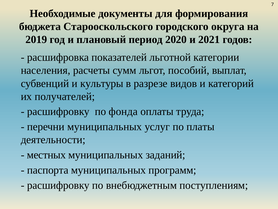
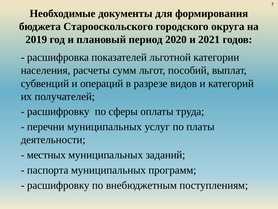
культуры: культуры -> операций (102, 83)
фонда: фонда -> сферы (123, 111)
